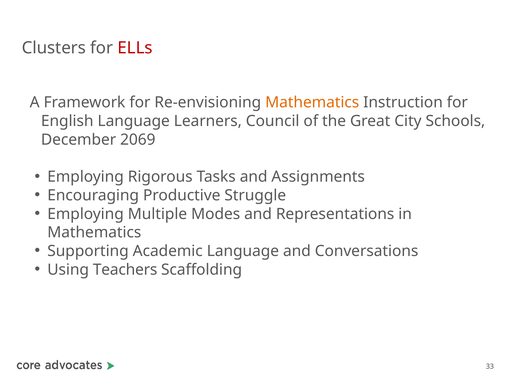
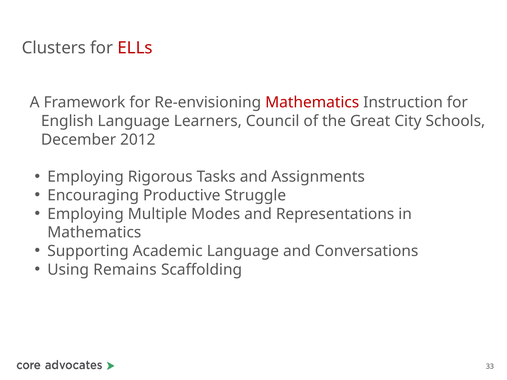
Mathematics colour: orange -> red (312, 103)
2069: 2069 -> 2012 (138, 140)
Teachers: Teachers -> Remains (125, 270)
